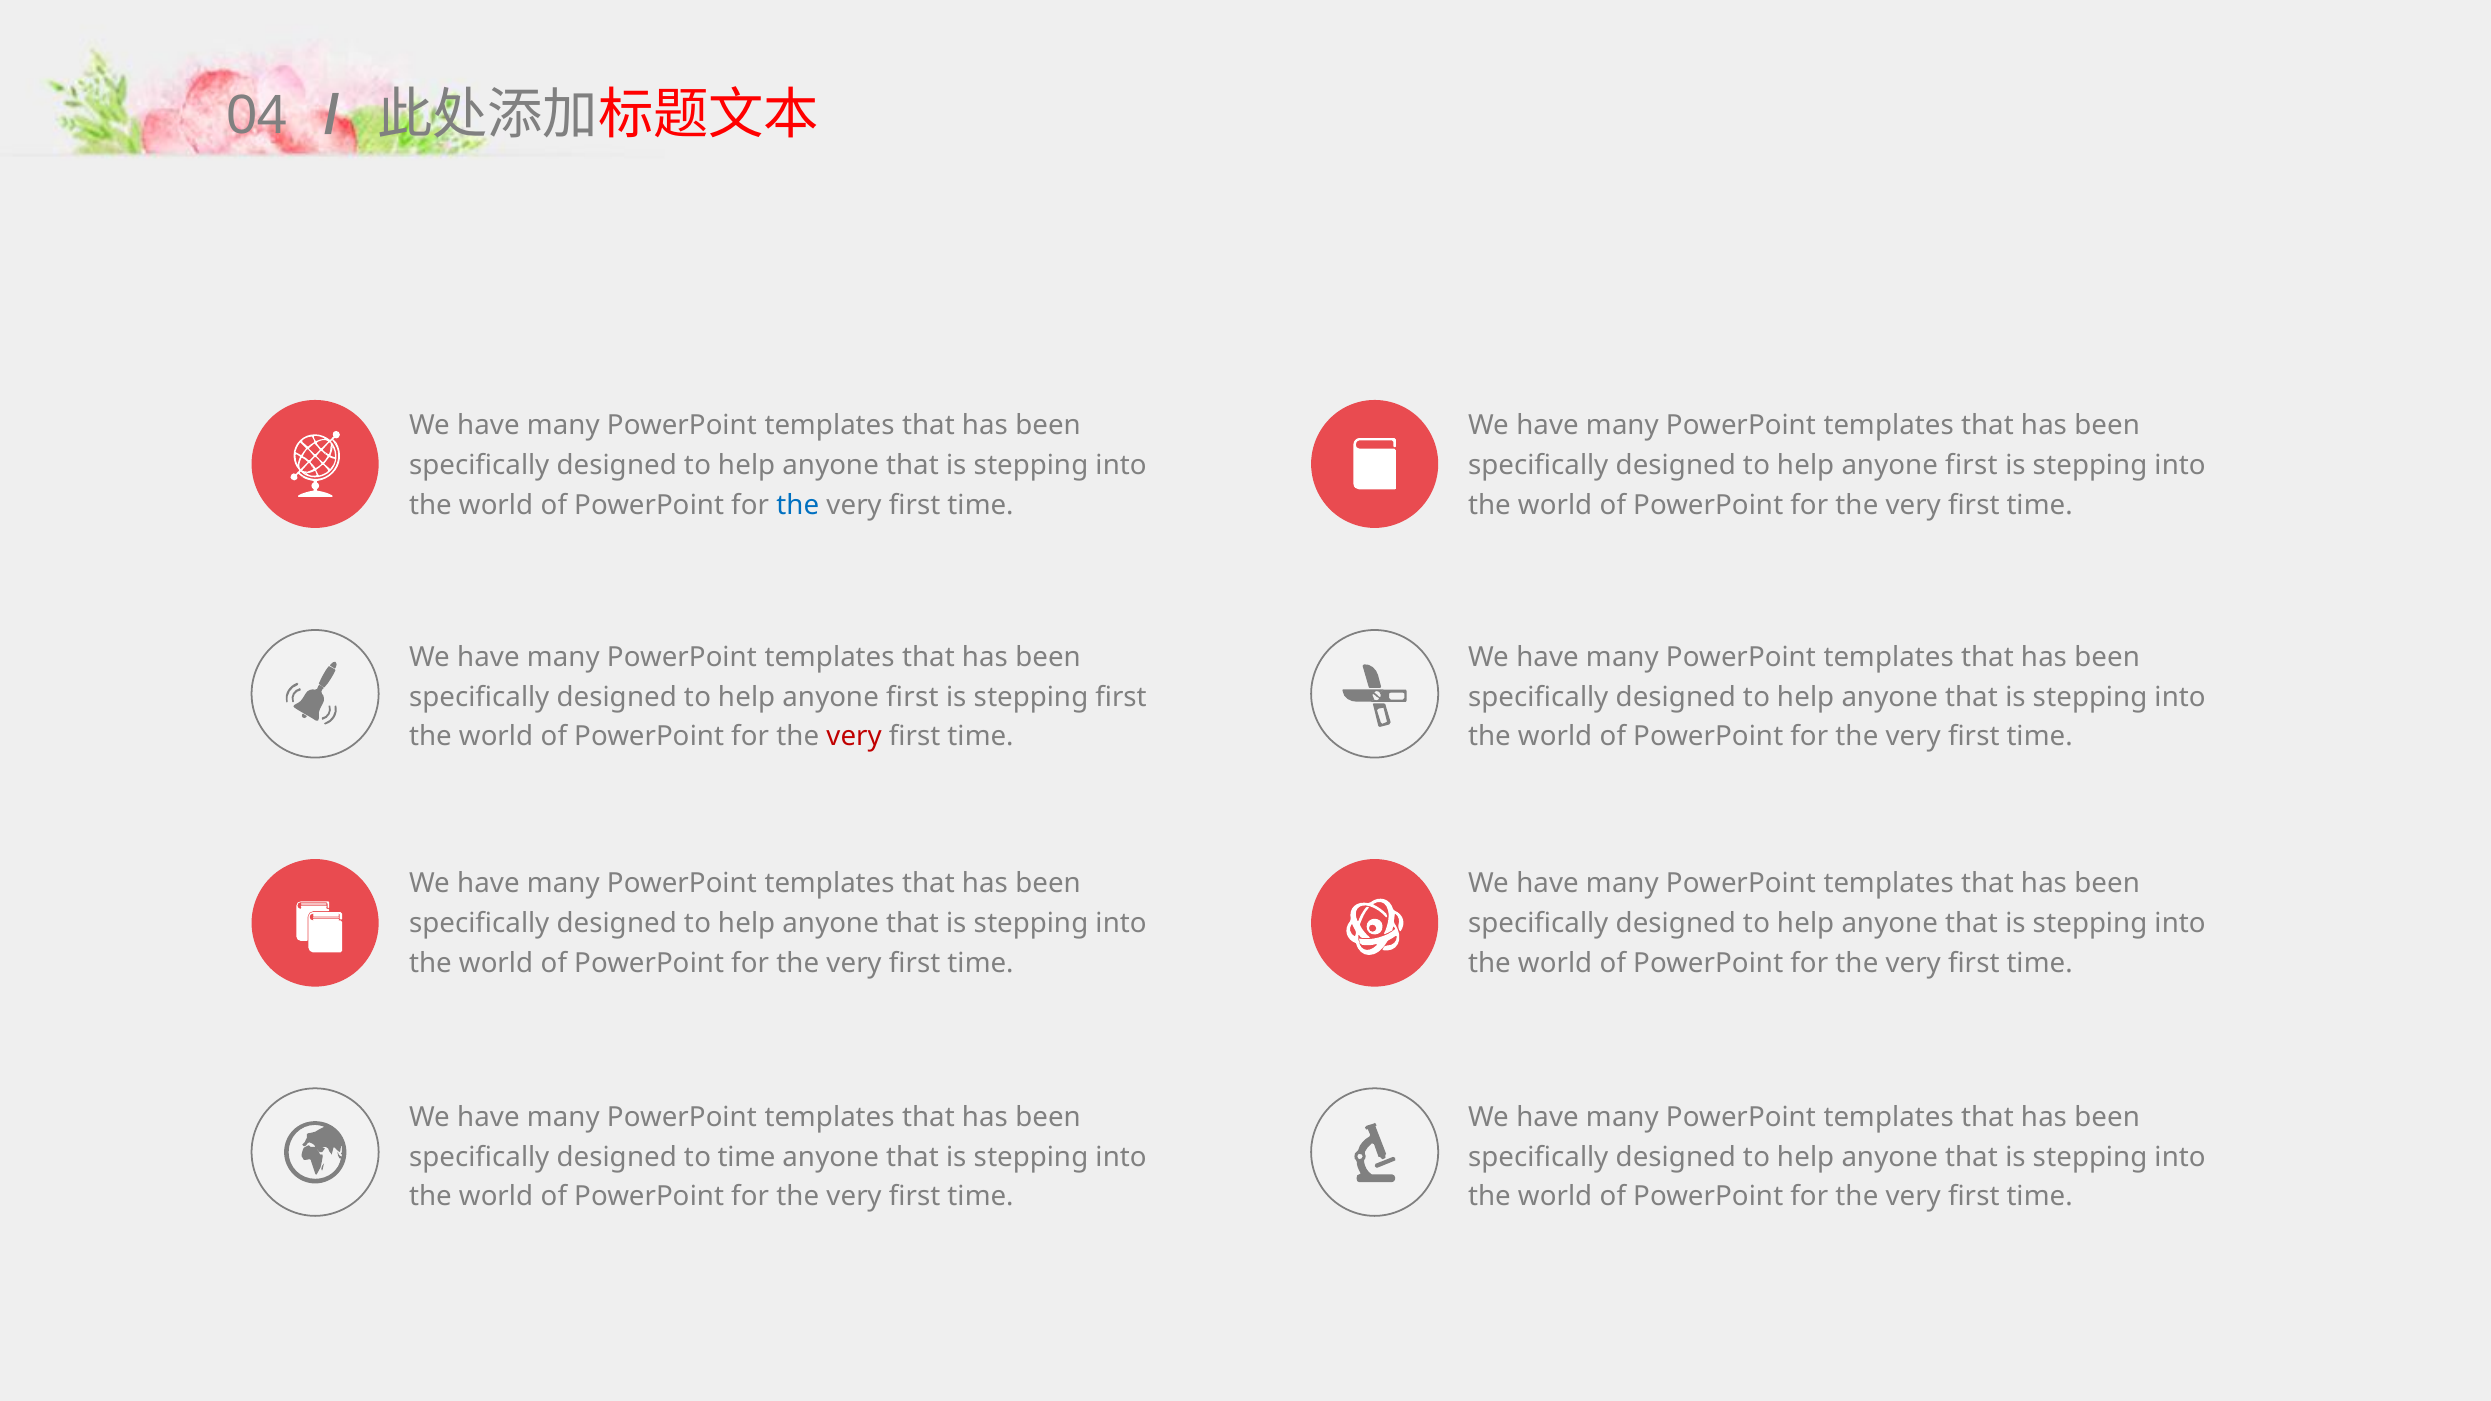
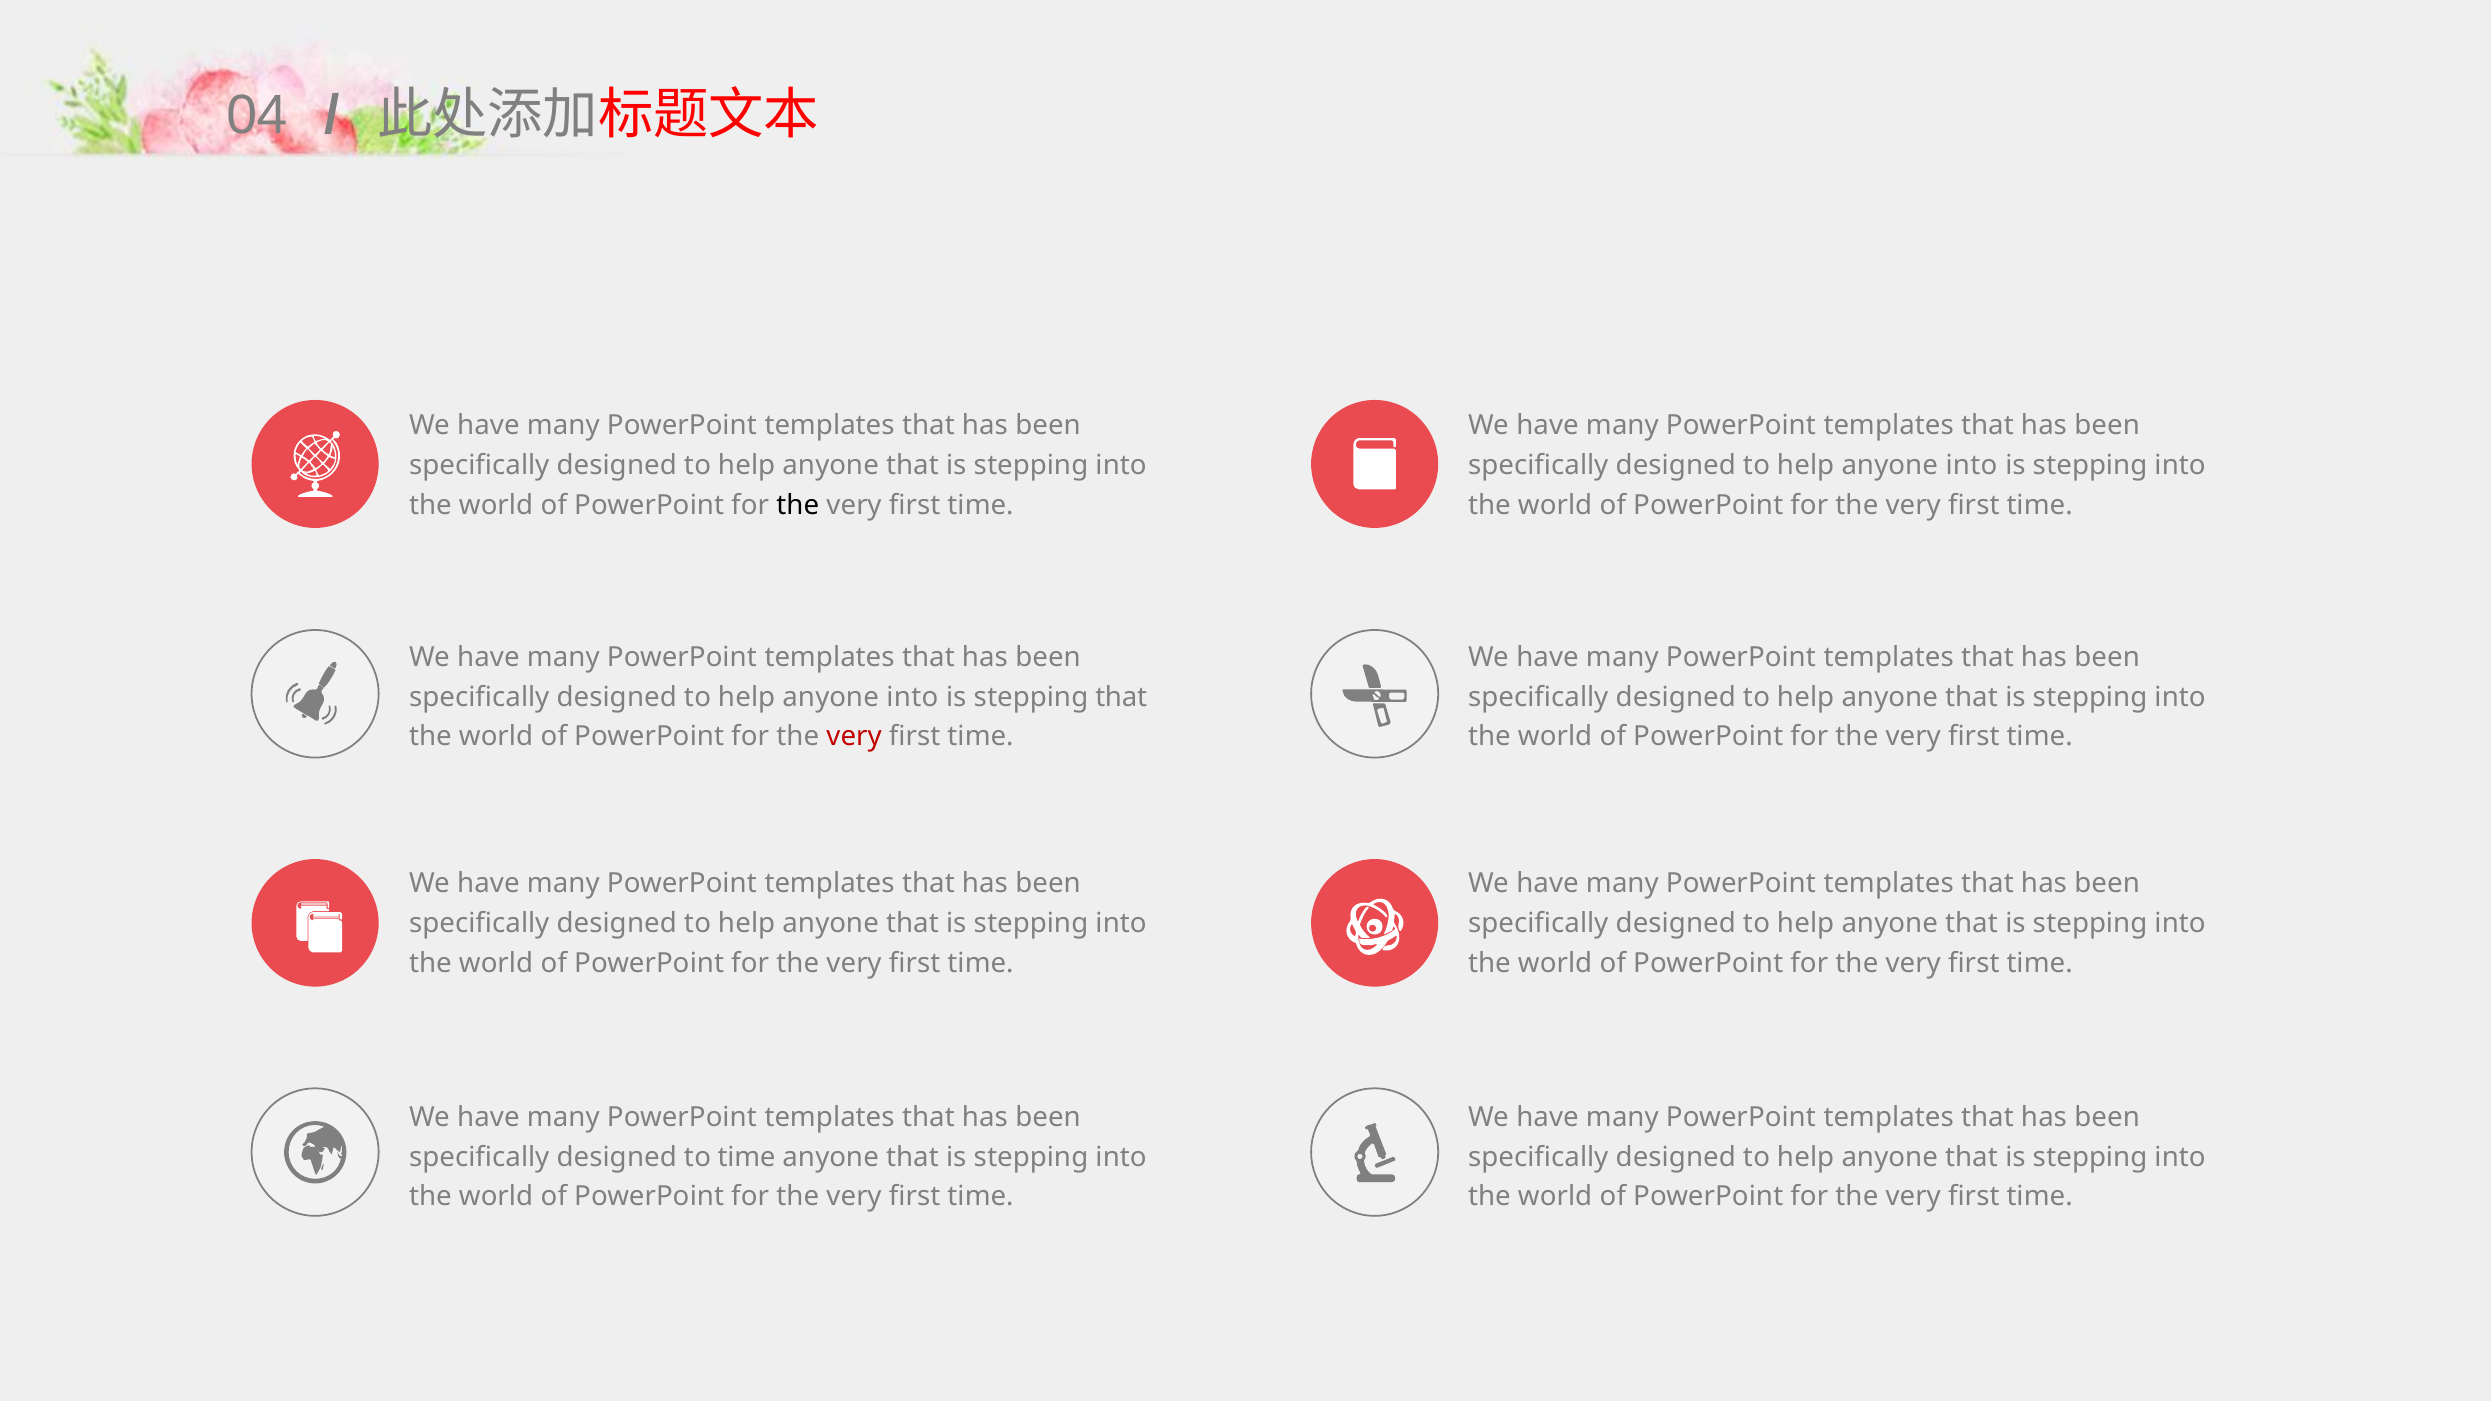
first: first -> into (1971, 465)
the colour: blue -> black (798, 505)
first: first -> into (912, 697)
stepping first: first -> that (1121, 697)
